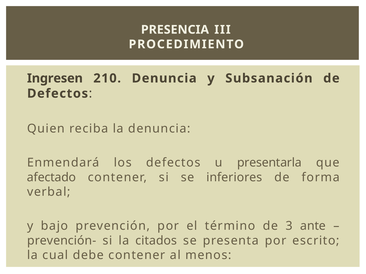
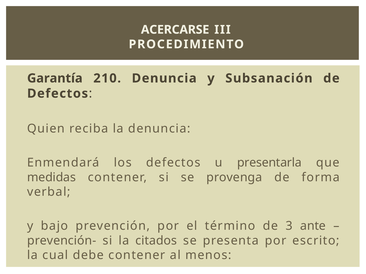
PRESENCIA: PRESENCIA -> ACERCARSE (175, 30)
Ingresen: Ingresen -> Garantía (55, 78)
afectado: afectado -> medidas (51, 178)
inferiores: inferiores -> provenga (234, 178)
